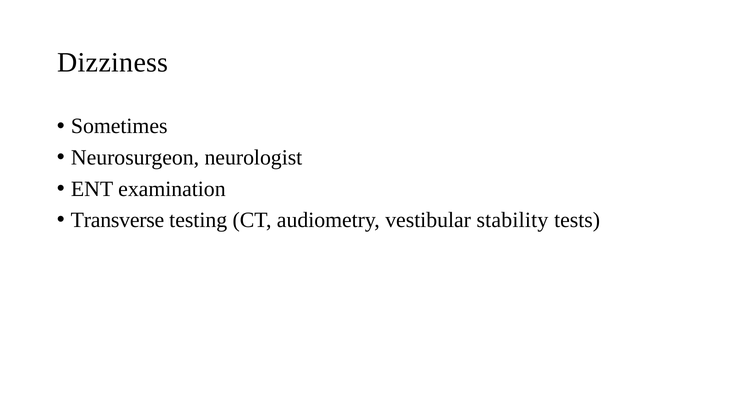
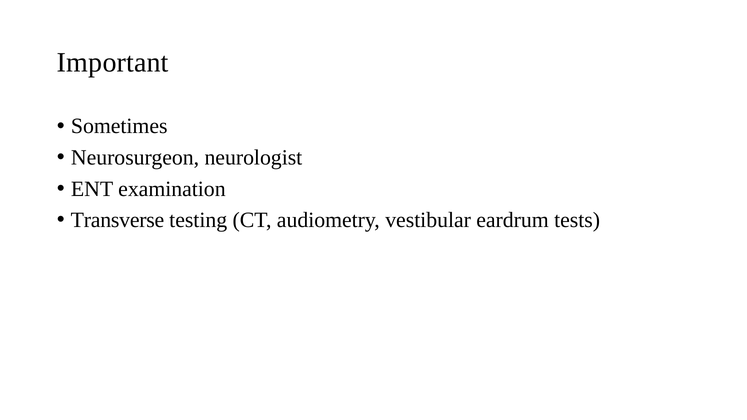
Dizziness: Dizziness -> Important (113, 63)
stability: stability -> eardrum (513, 220)
